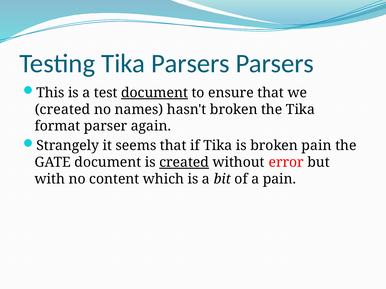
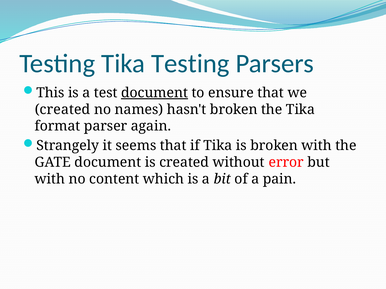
Tika Parsers: Parsers -> Testing (190, 64)
broken pain: pain -> with (317, 146)
created underline: present -> none (184, 163)
